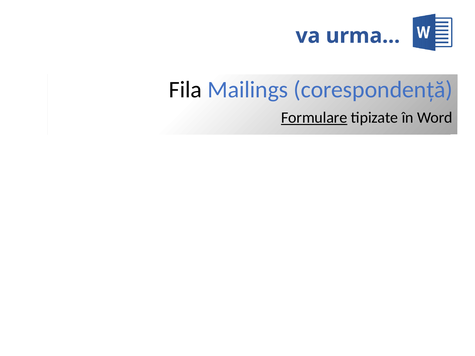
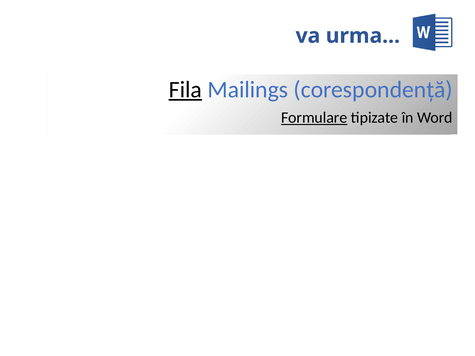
Fila underline: none -> present (185, 90)
